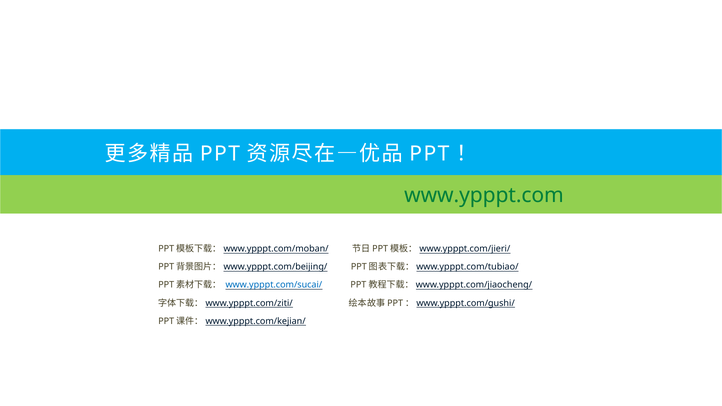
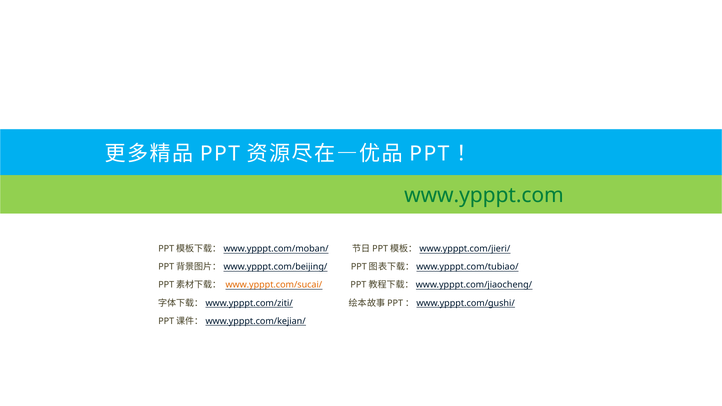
www.ypppt.com/sucai/ colour: blue -> orange (274, 285)
